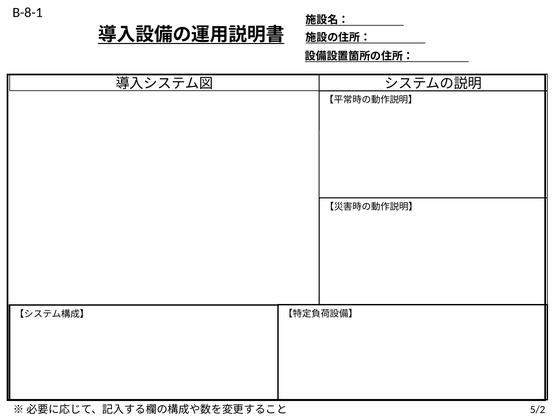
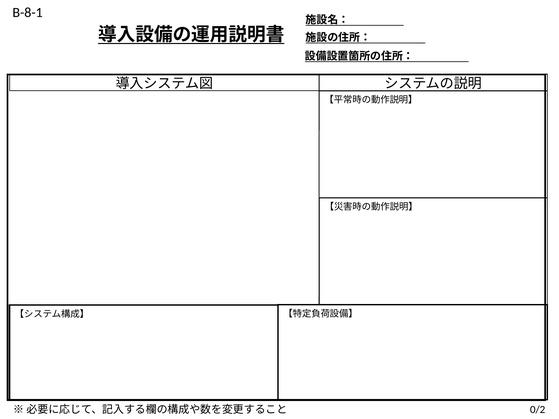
5/2: 5/2 -> 0/2 (538, 410)
